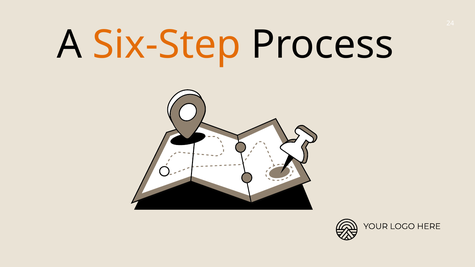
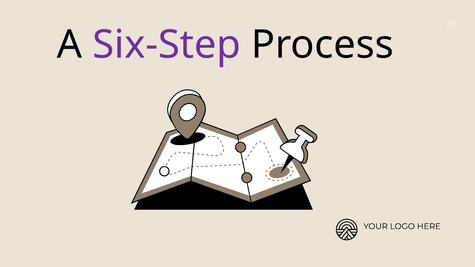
Six-Step colour: orange -> purple (167, 45)
